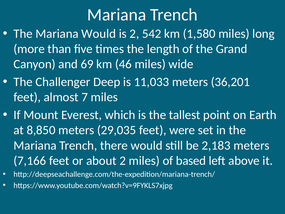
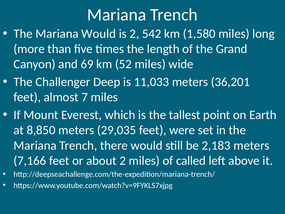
46: 46 -> 52 (123, 64)
based: based -> called (191, 160)
